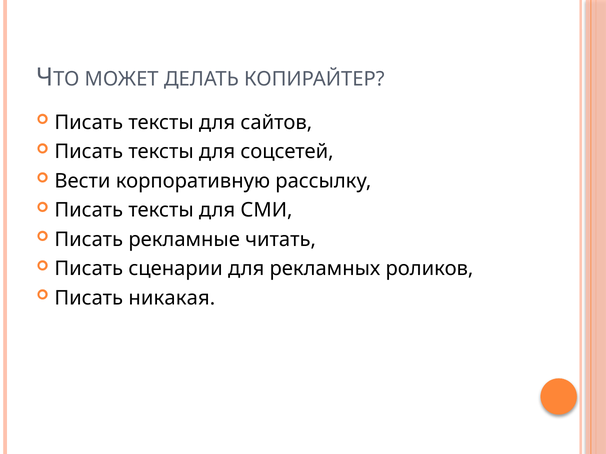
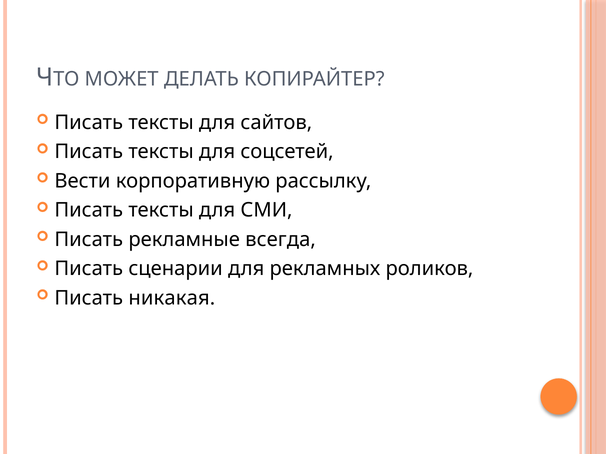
читать: читать -> всегда (281, 240)
